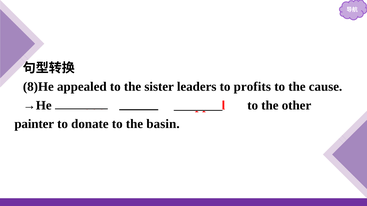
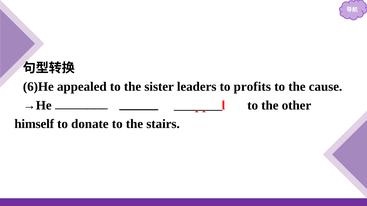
8)He: 8)He -> 6)He (38, 87)
painter: painter -> himself (34, 124)
basin: basin -> stairs (163, 124)
